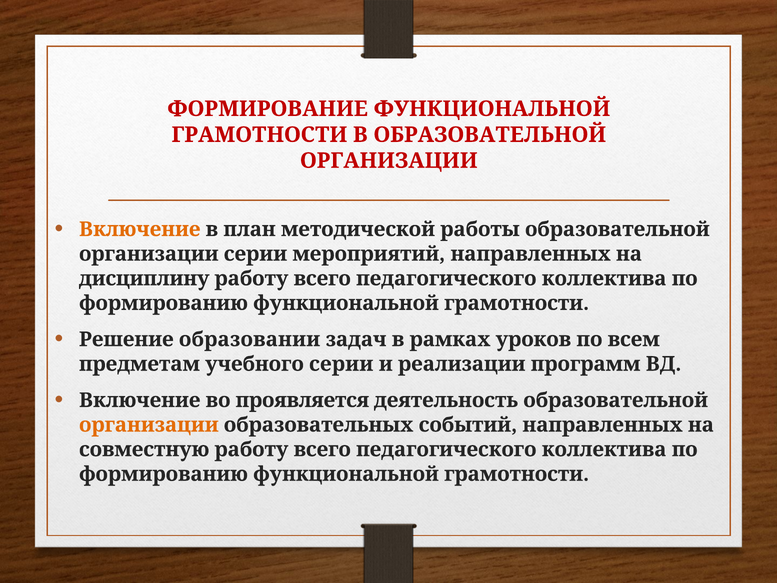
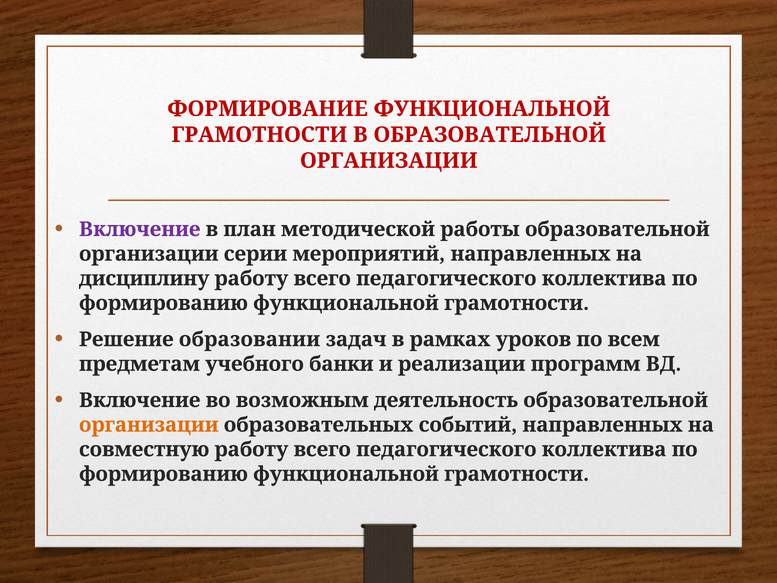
Включение colour: orange -> purple (140, 229)
учебного серии: серии -> банки (341, 364)
проявляется: проявляется -> возможным (302, 400)
